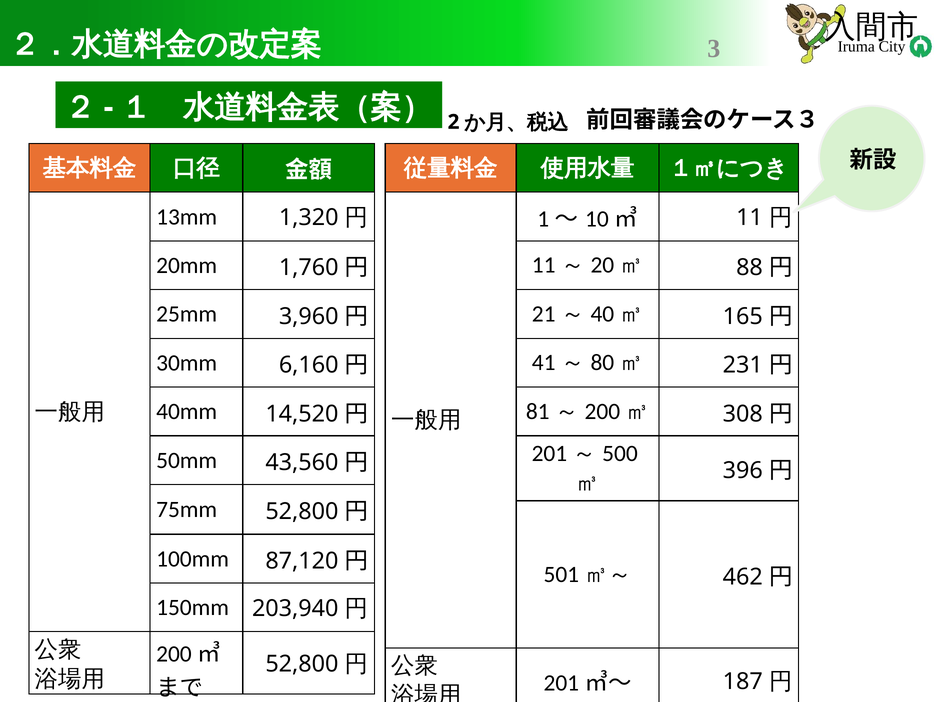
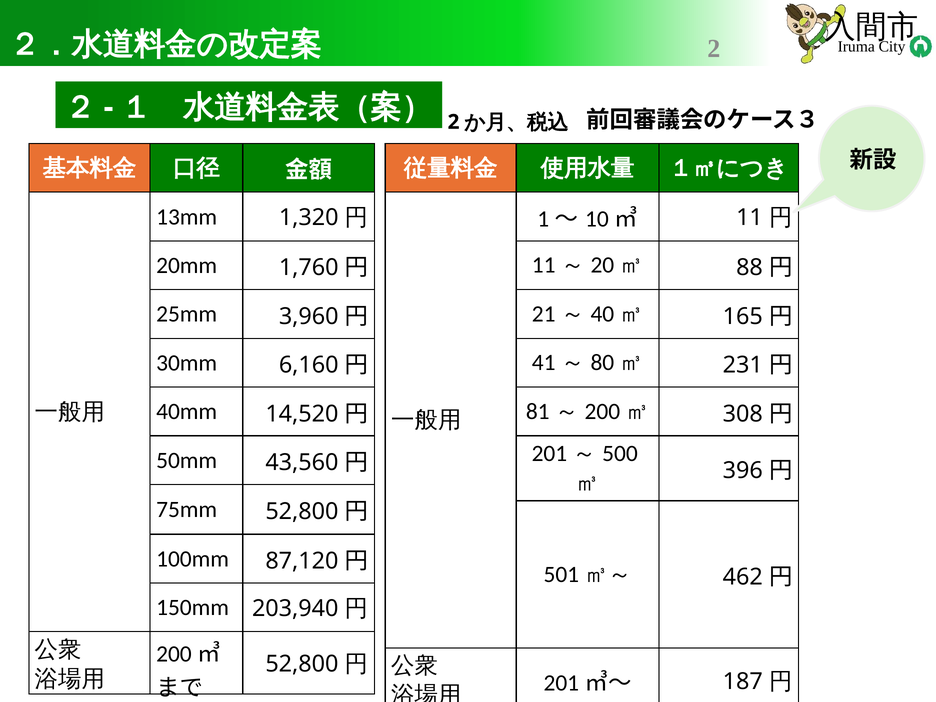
3: 3 -> 2 (714, 49)
